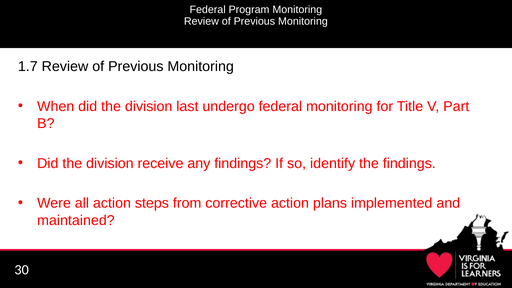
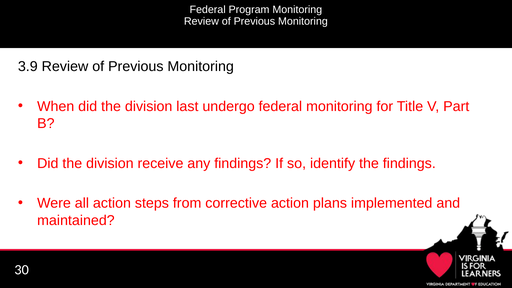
1.7: 1.7 -> 3.9 (28, 67)
